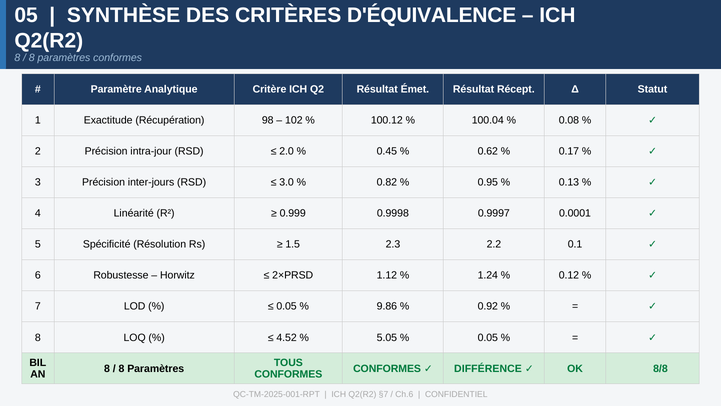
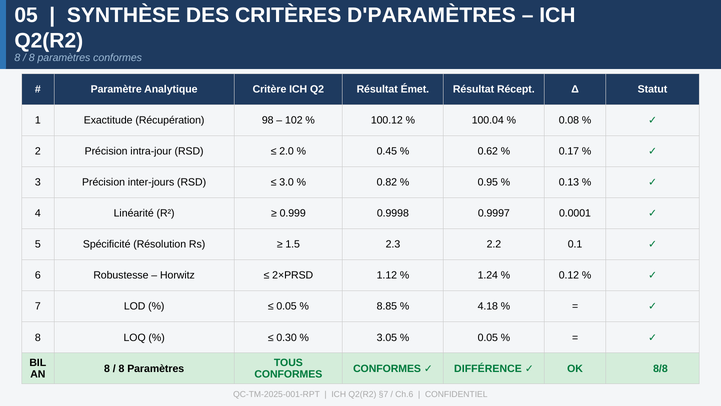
D'ÉQUIVALENCE: D'ÉQUIVALENCE -> D'PARAMÈTRES (431, 16)
9.86: 9.86 -> 8.85 (387, 306)
0.92: 0.92 -> 4.18 (488, 306)
4.52: 4.52 -> 0.30 (287, 337)
5.05: 5.05 -> 3.05 (387, 337)
